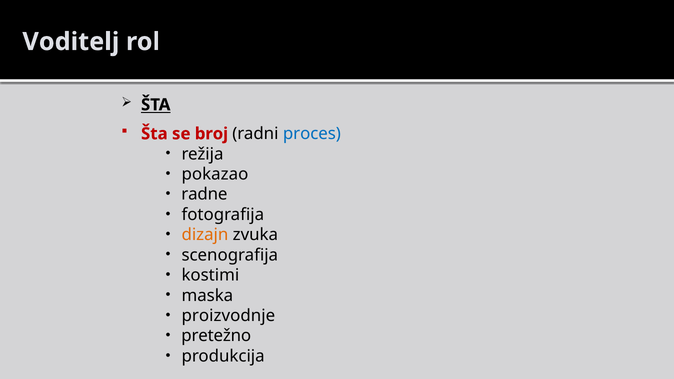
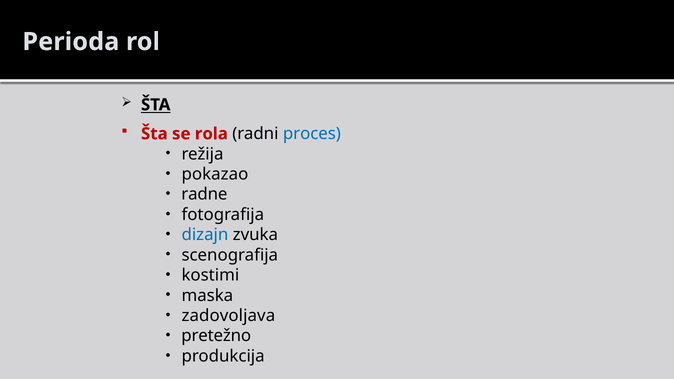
Voditelj: Voditelj -> Perioda (71, 42)
broj: broj -> rola (211, 134)
dizajn colour: orange -> blue (205, 235)
proizvodnje: proizvodnje -> zadovoljava (228, 316)
